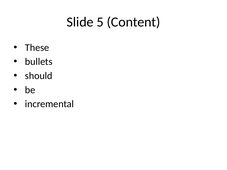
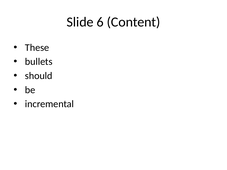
5: 5 -> 6 (100, 22)
